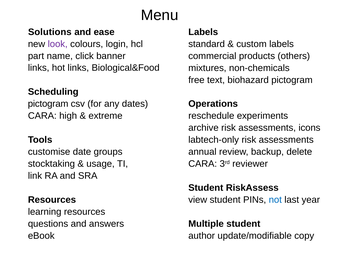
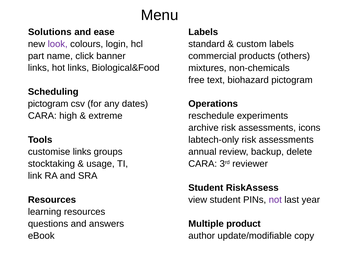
customise date: date -> links (82, 152)
not colour: blue -> purple (275, 200)
Multiple student: student -> product (243, 224)
